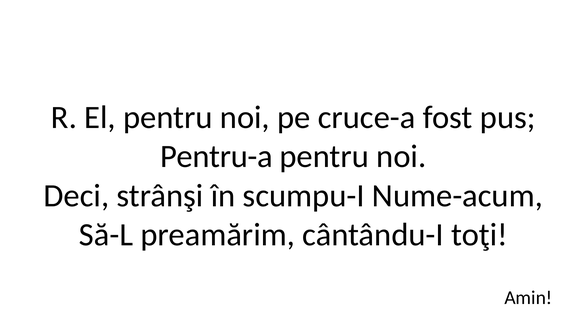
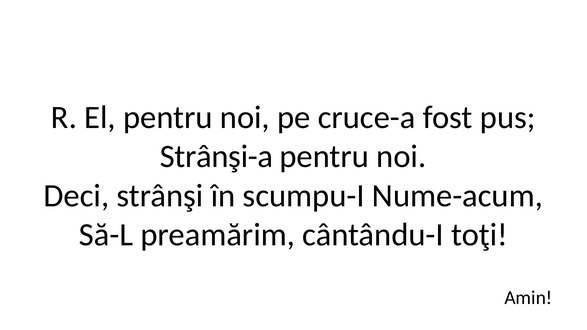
Pentru-a: Pentru-a -> Strânşi-a (217, 157)
